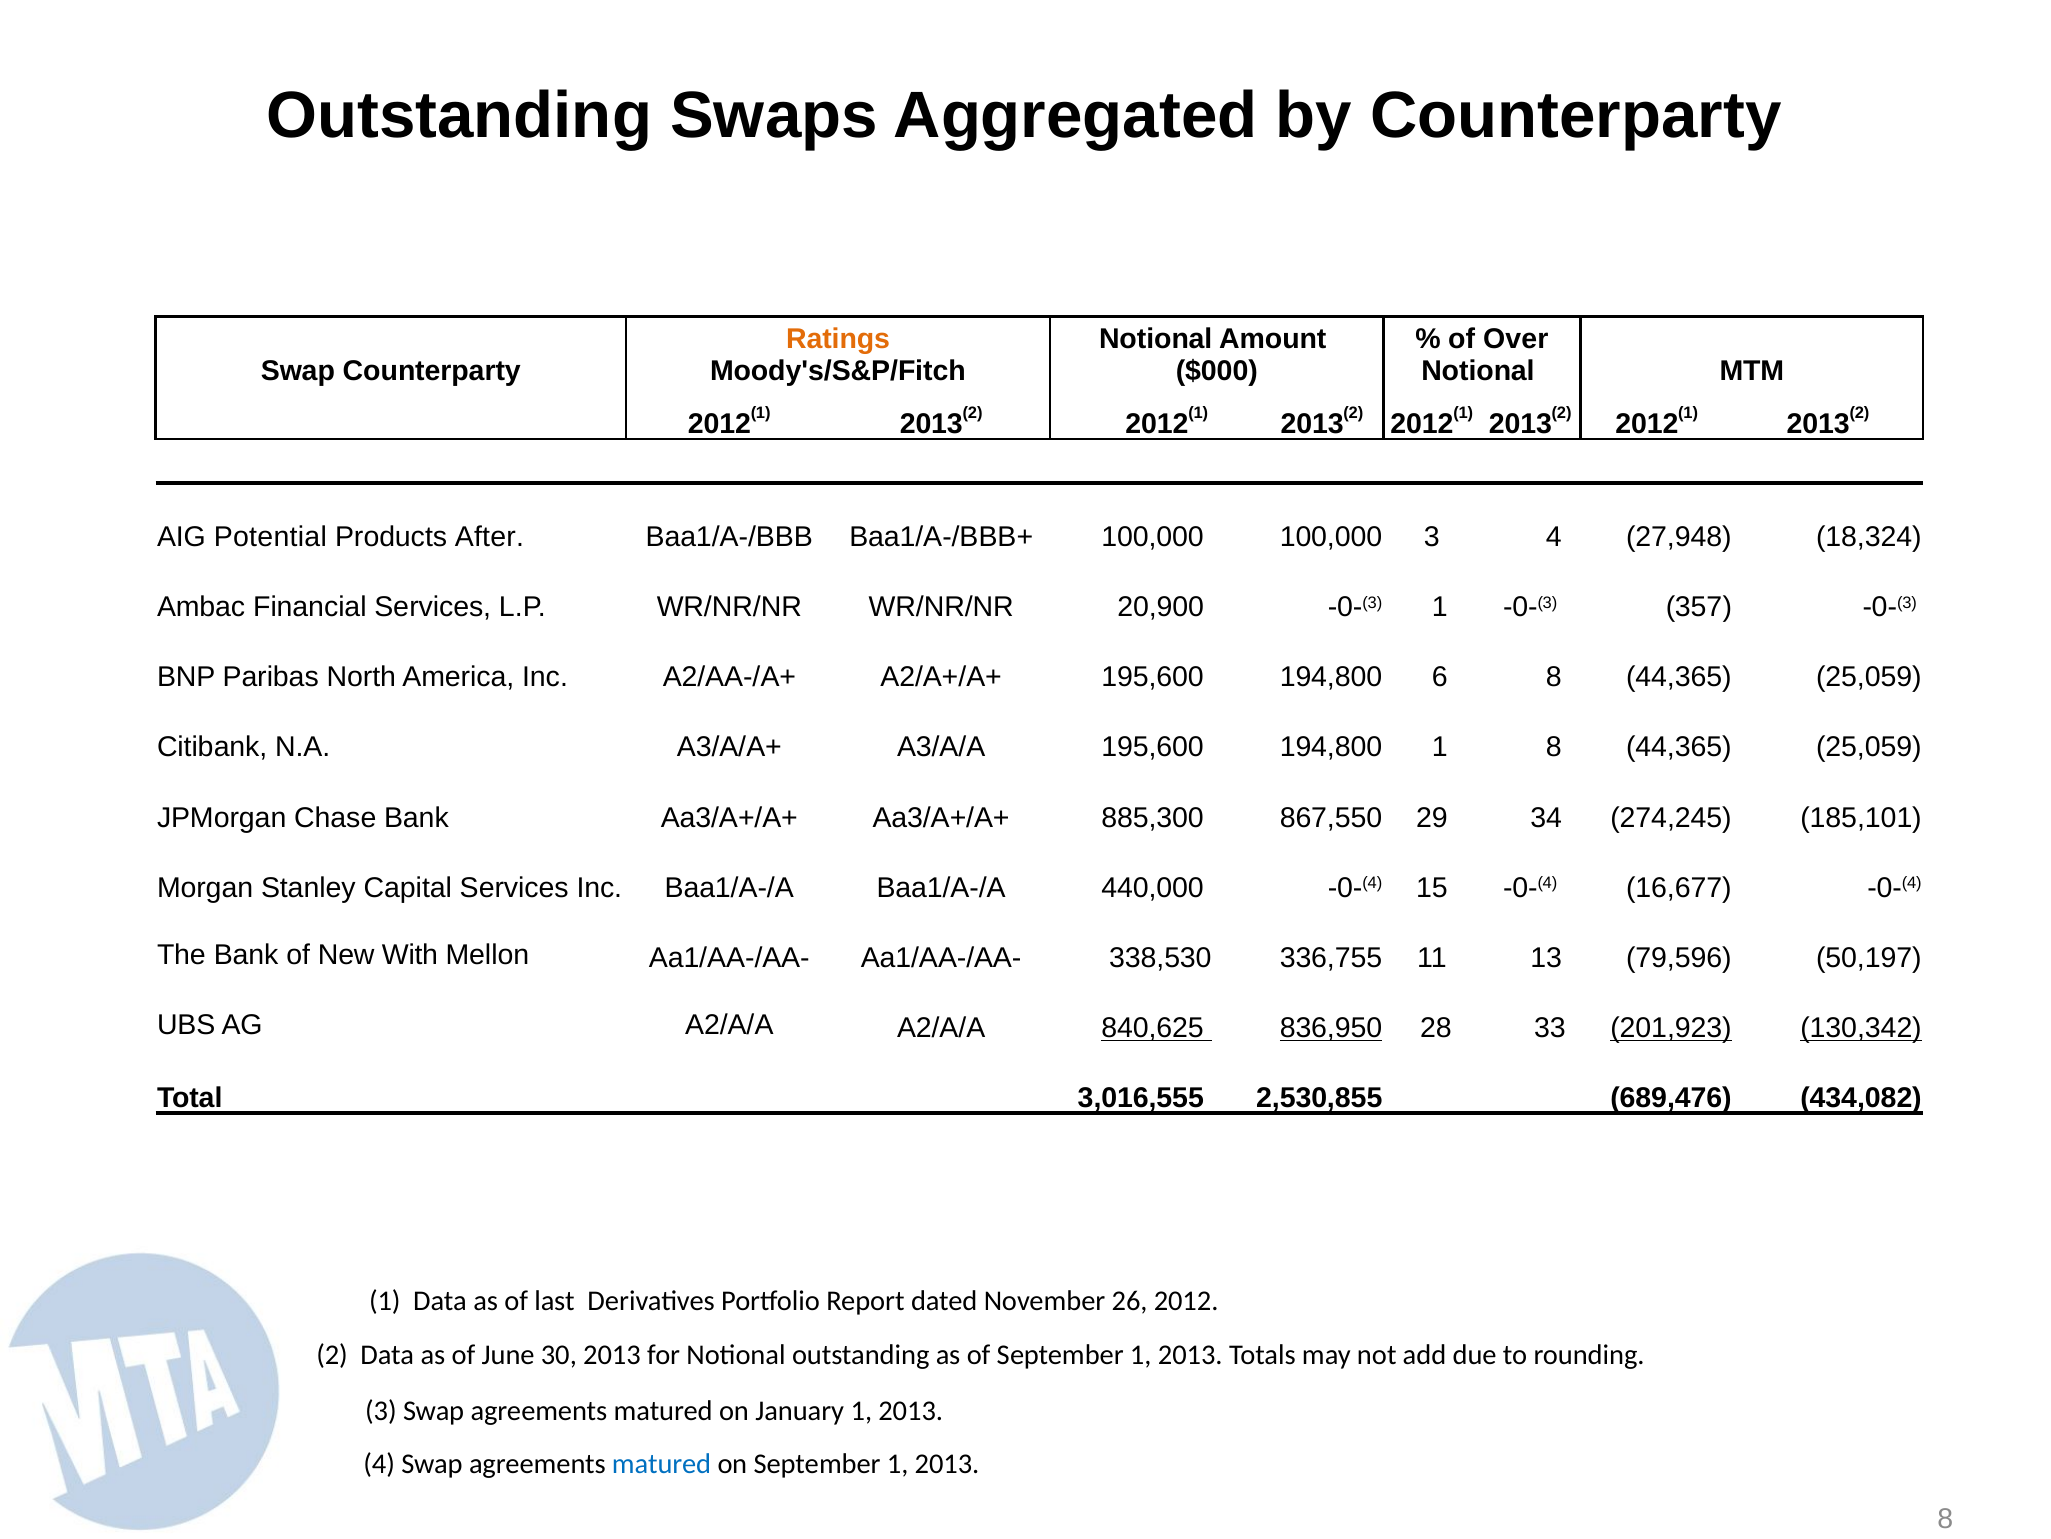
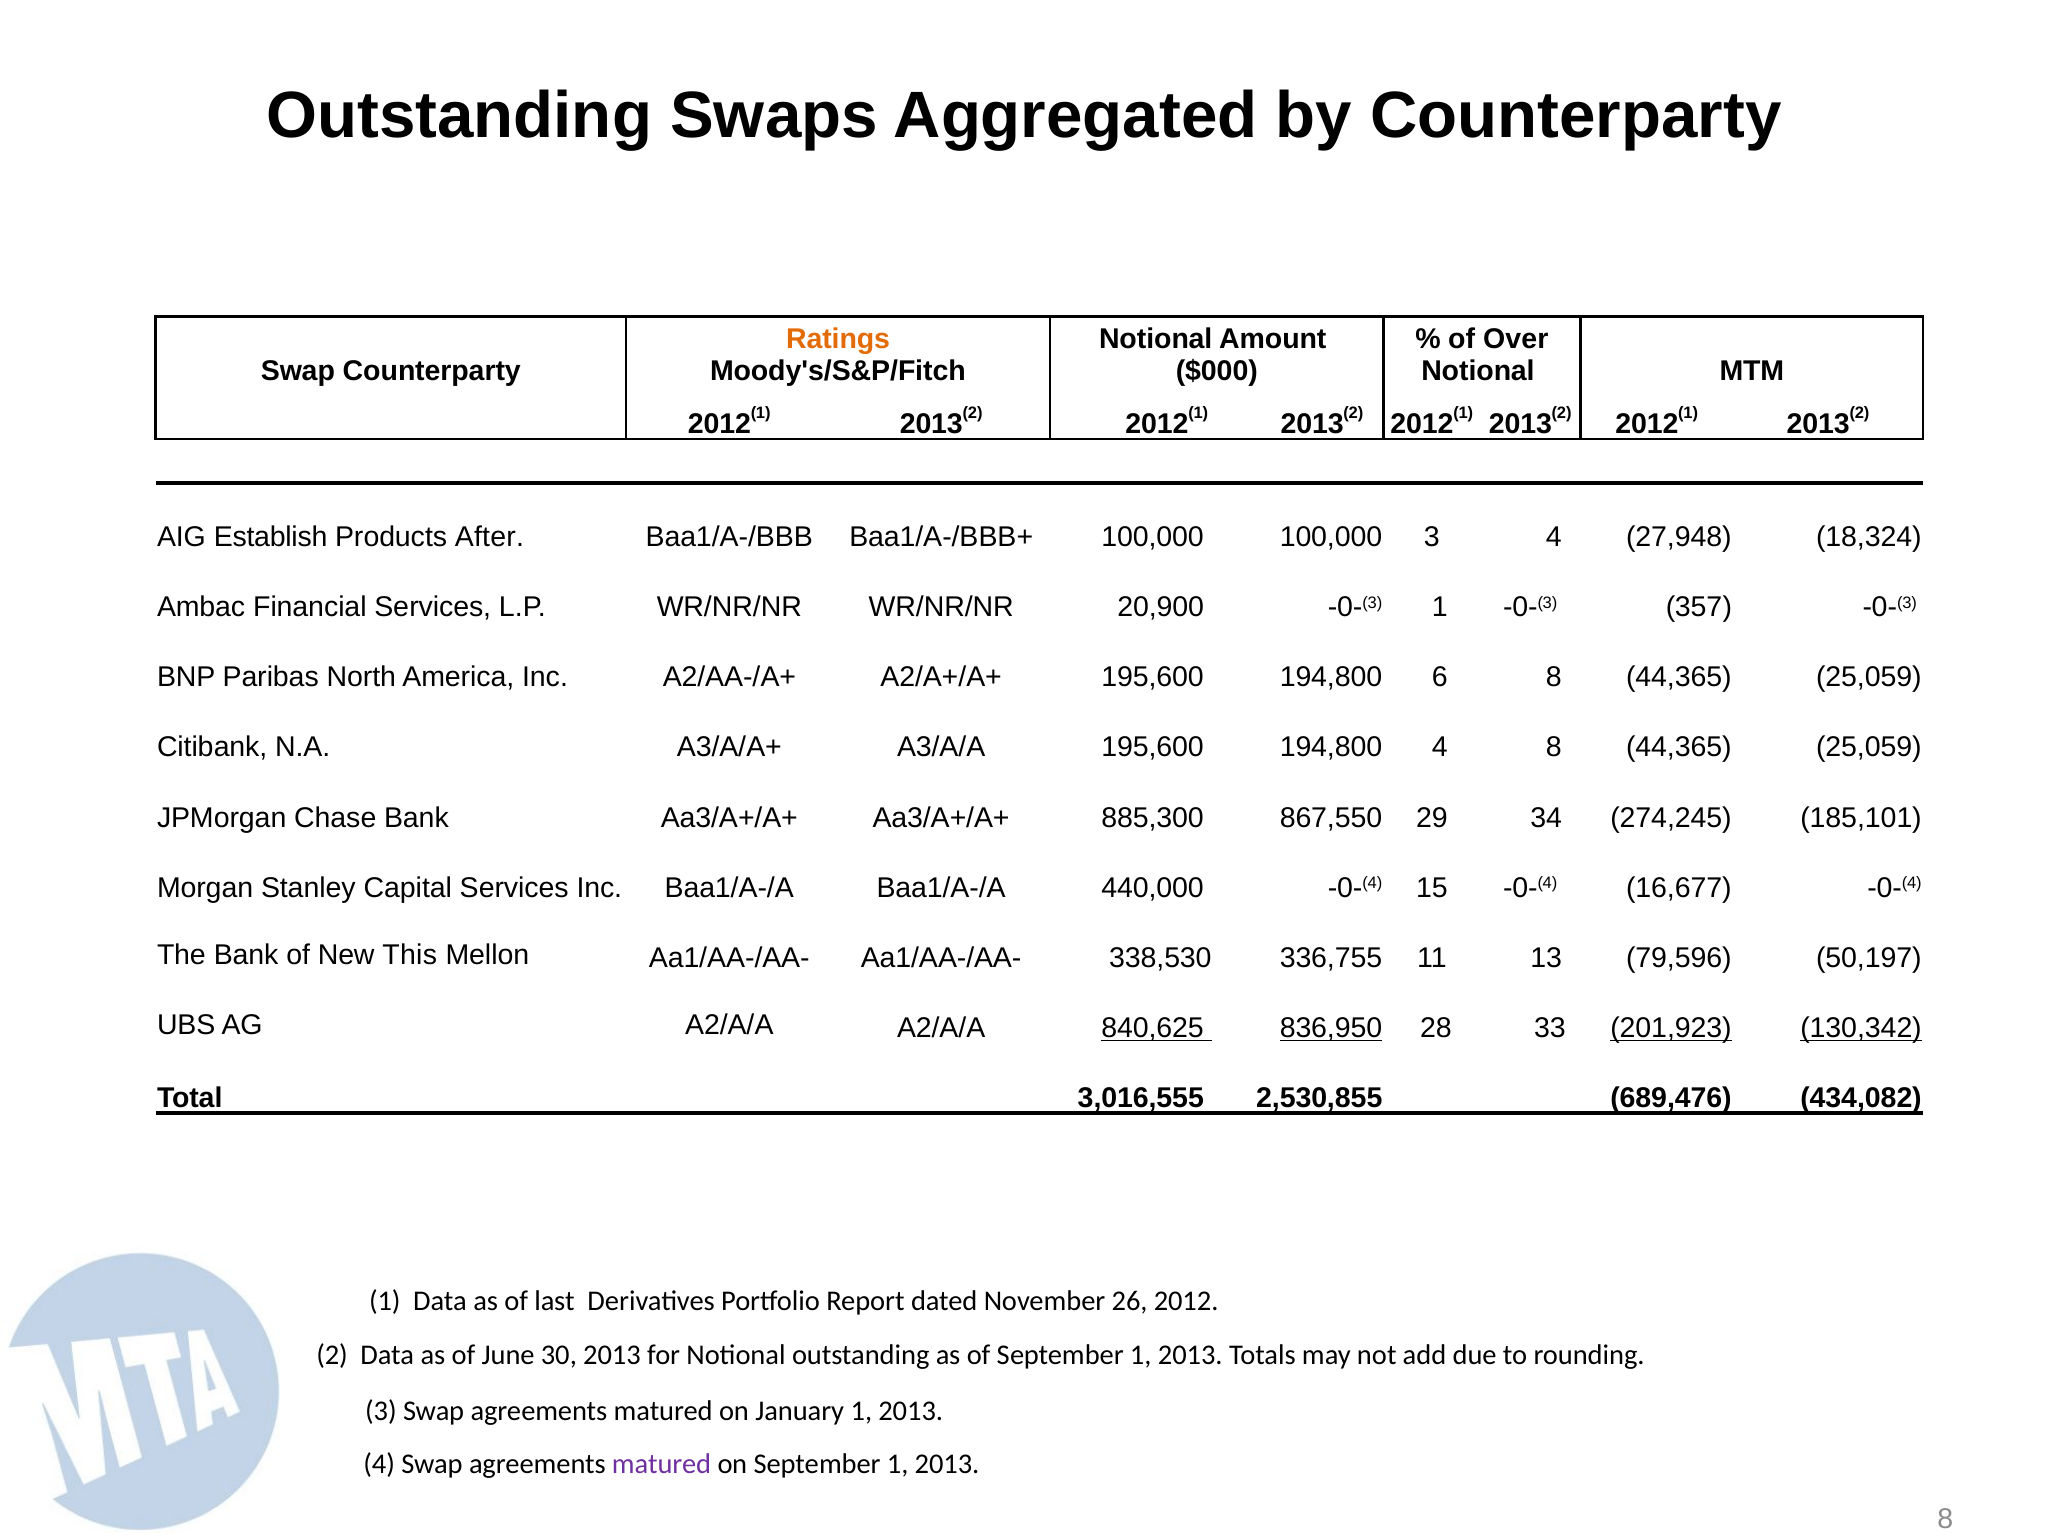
Potential: Potential -> Establish (271, 537)
194,800 1: 1 -> 4 (1440, 747)
With: With -> This (410, 955)
matured colour: blue -> purple (662, 1463)
